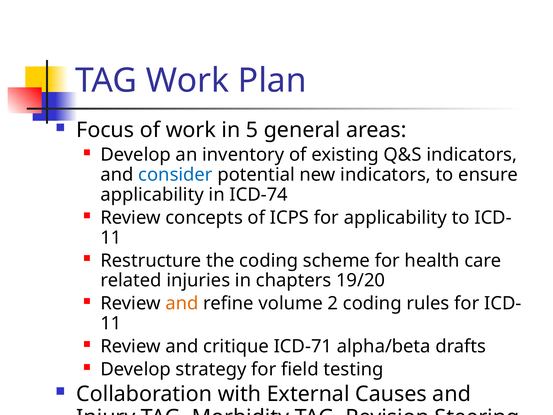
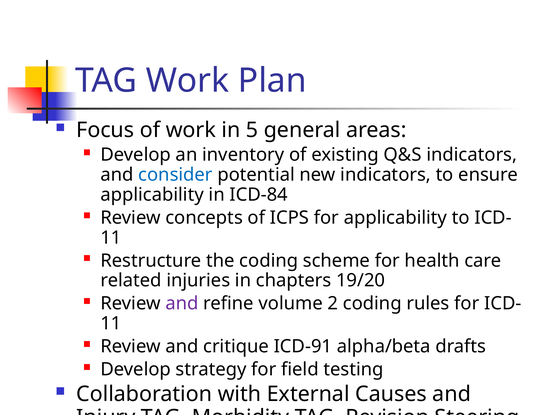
ICD-74: ICD-74 -> ICD-84 (259, 195)
and colour: orange -> purple (182, 303)
ICD-71: ICD-71 -> ICD-91 (303, 346)
